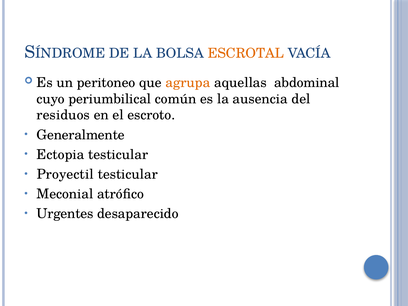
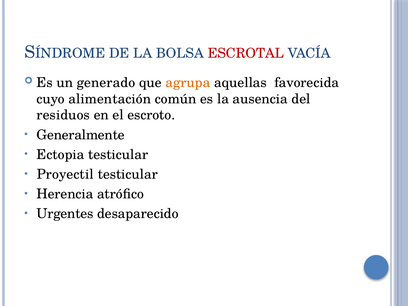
ESCROTAL colour: orange -> red (246, 53)
peritoneo: peritoneo -> generado (106, 83)
abdominal: abdominal -> favorecida (307, 83)
periumbilical: periumbilical -> alimentación (110, 99)
Meconial: Meconial -> Herencia (65, 194)
